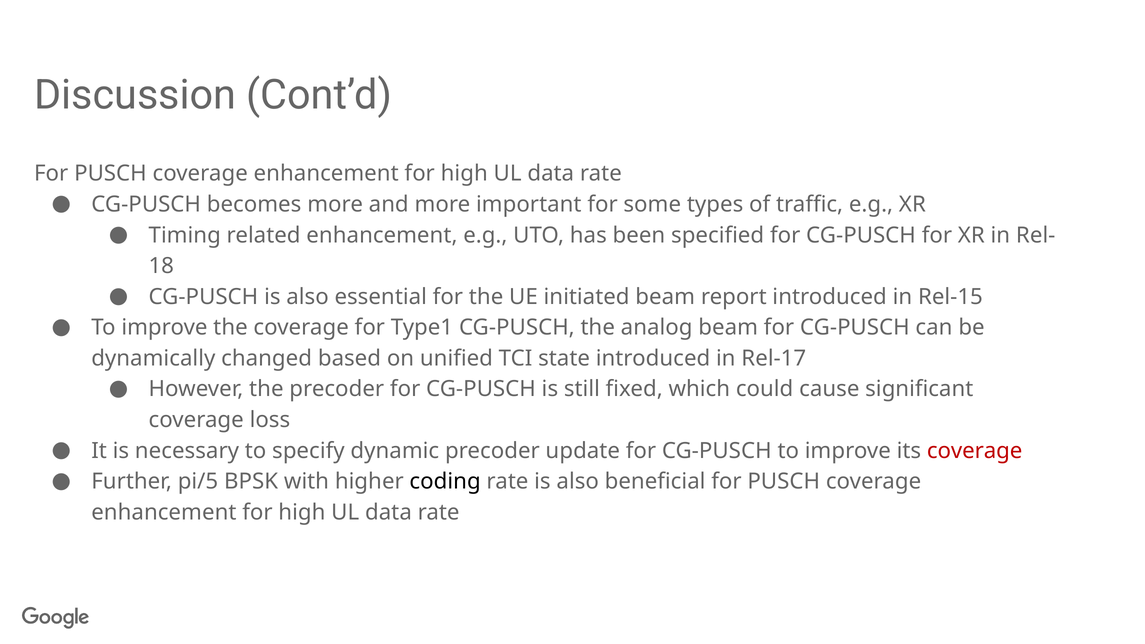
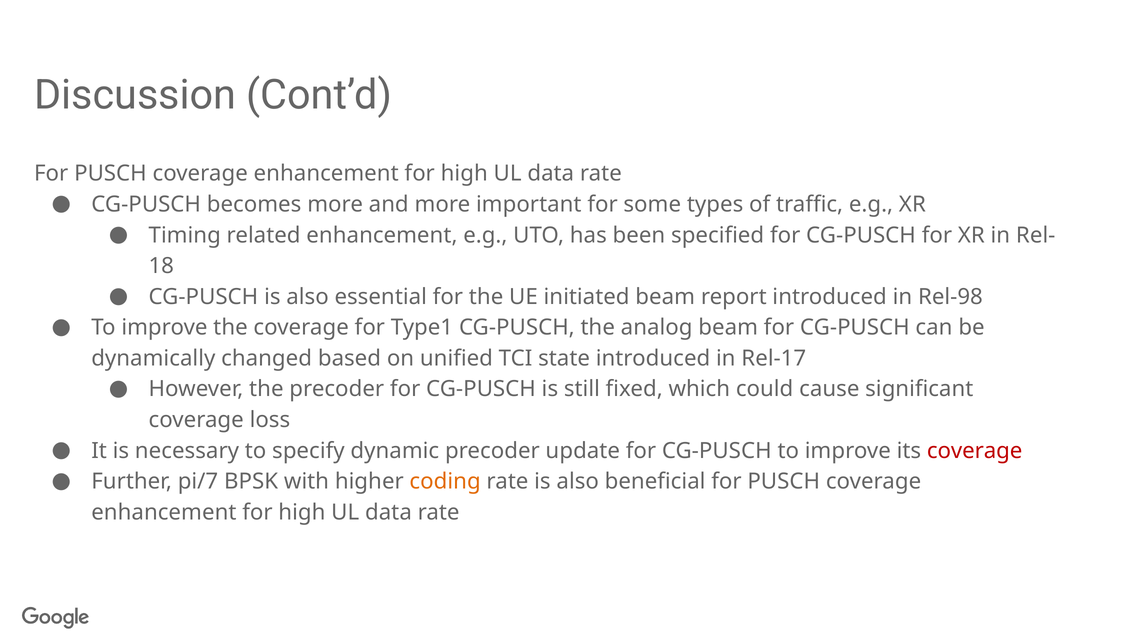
Rel-15: Rel-15 -> Rel-98 (950, 297)
pi/5: pi/5 -> pi/7 (198, 482)
coding colour: black -> orange (445, 482)
